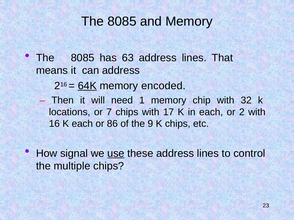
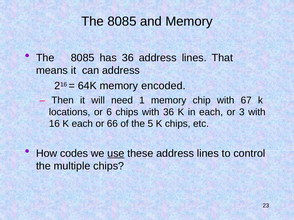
has 63: 63 -> 36 (128, 58)
64K underline: present -> none (87, 86)
32: 32 -> 67 (246, 100)
7: 7 -> 6 (109, 112)
with 17: 17 -> 36 (169, 112)
or 2: 2 -> 3 (242, 112)
86: 86 -> 66 (112, 124)
9: 9 -> 5 (150, 124)
signal: signal -> codes (74, 154)
